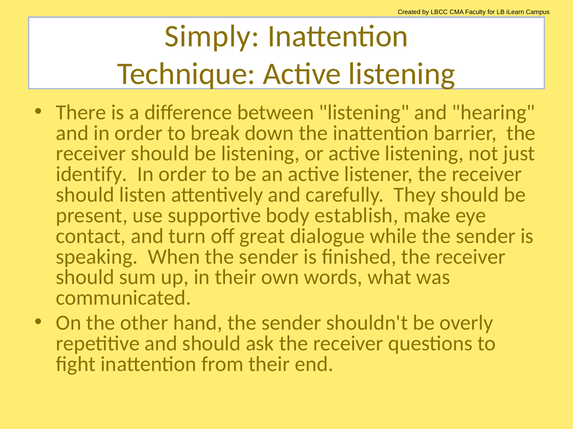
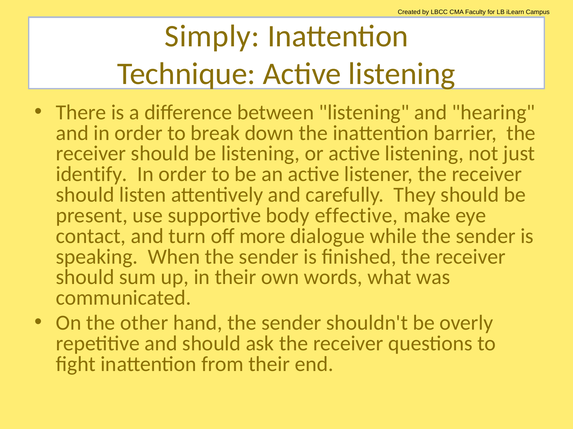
establish: establish -> effective (356, 216)
great: great -> more (262, 236)
